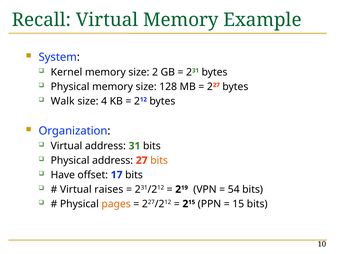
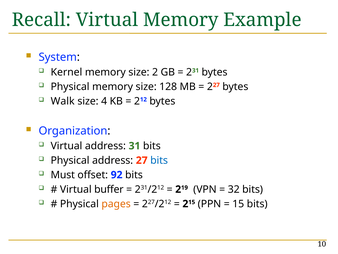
bits colour: orange -> blue (159, 160)
Have: Have -> Must (63, 175)
17: 17 -> 92 (117, 175)
raises: raises -> buffer (109, 189)
54: 54 -> 32 (234, 189)
